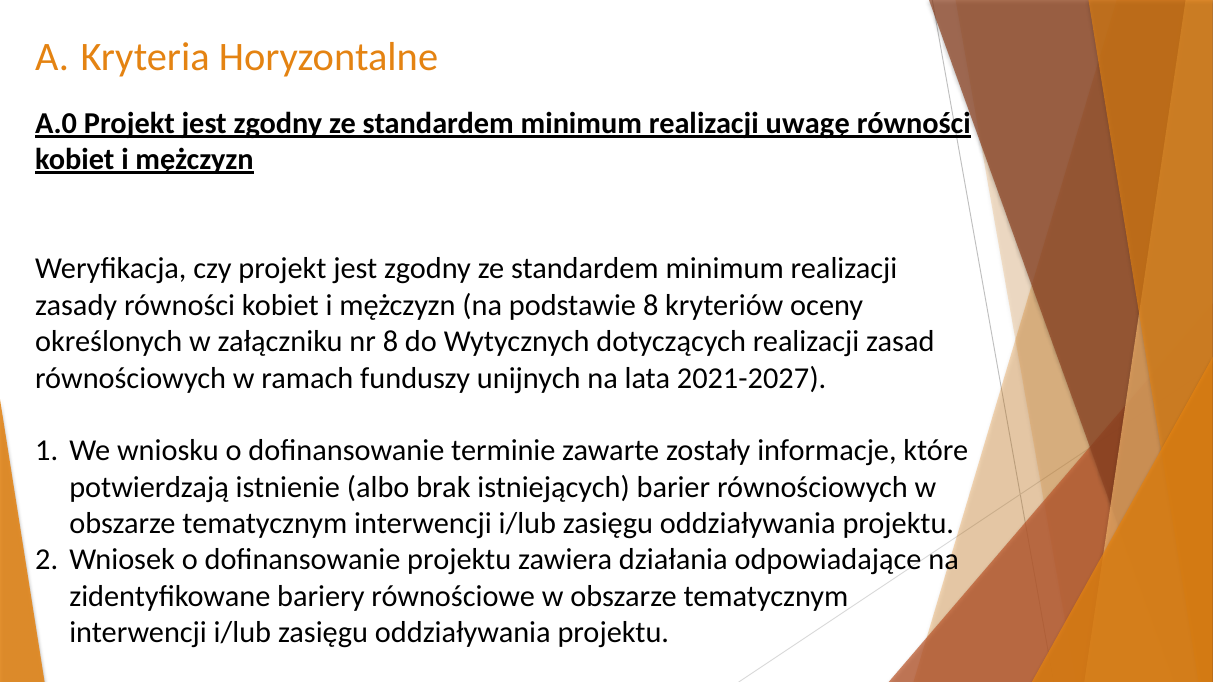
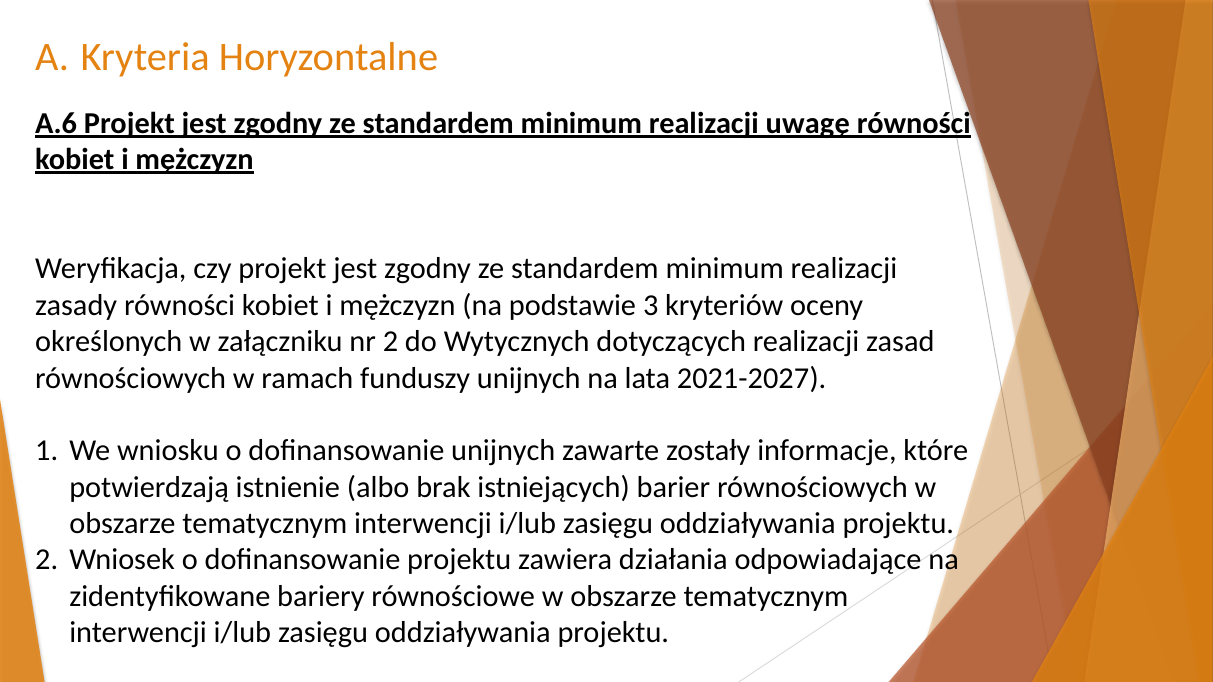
A.0: A.0 -> A.6 (56, 124)
podstawie 8: 8 -> 3 (651, 305)
nr 8: 8 -> 2 (391, 342)
dofinansowanie terminie: terminie -> unijnych (503, 451)
